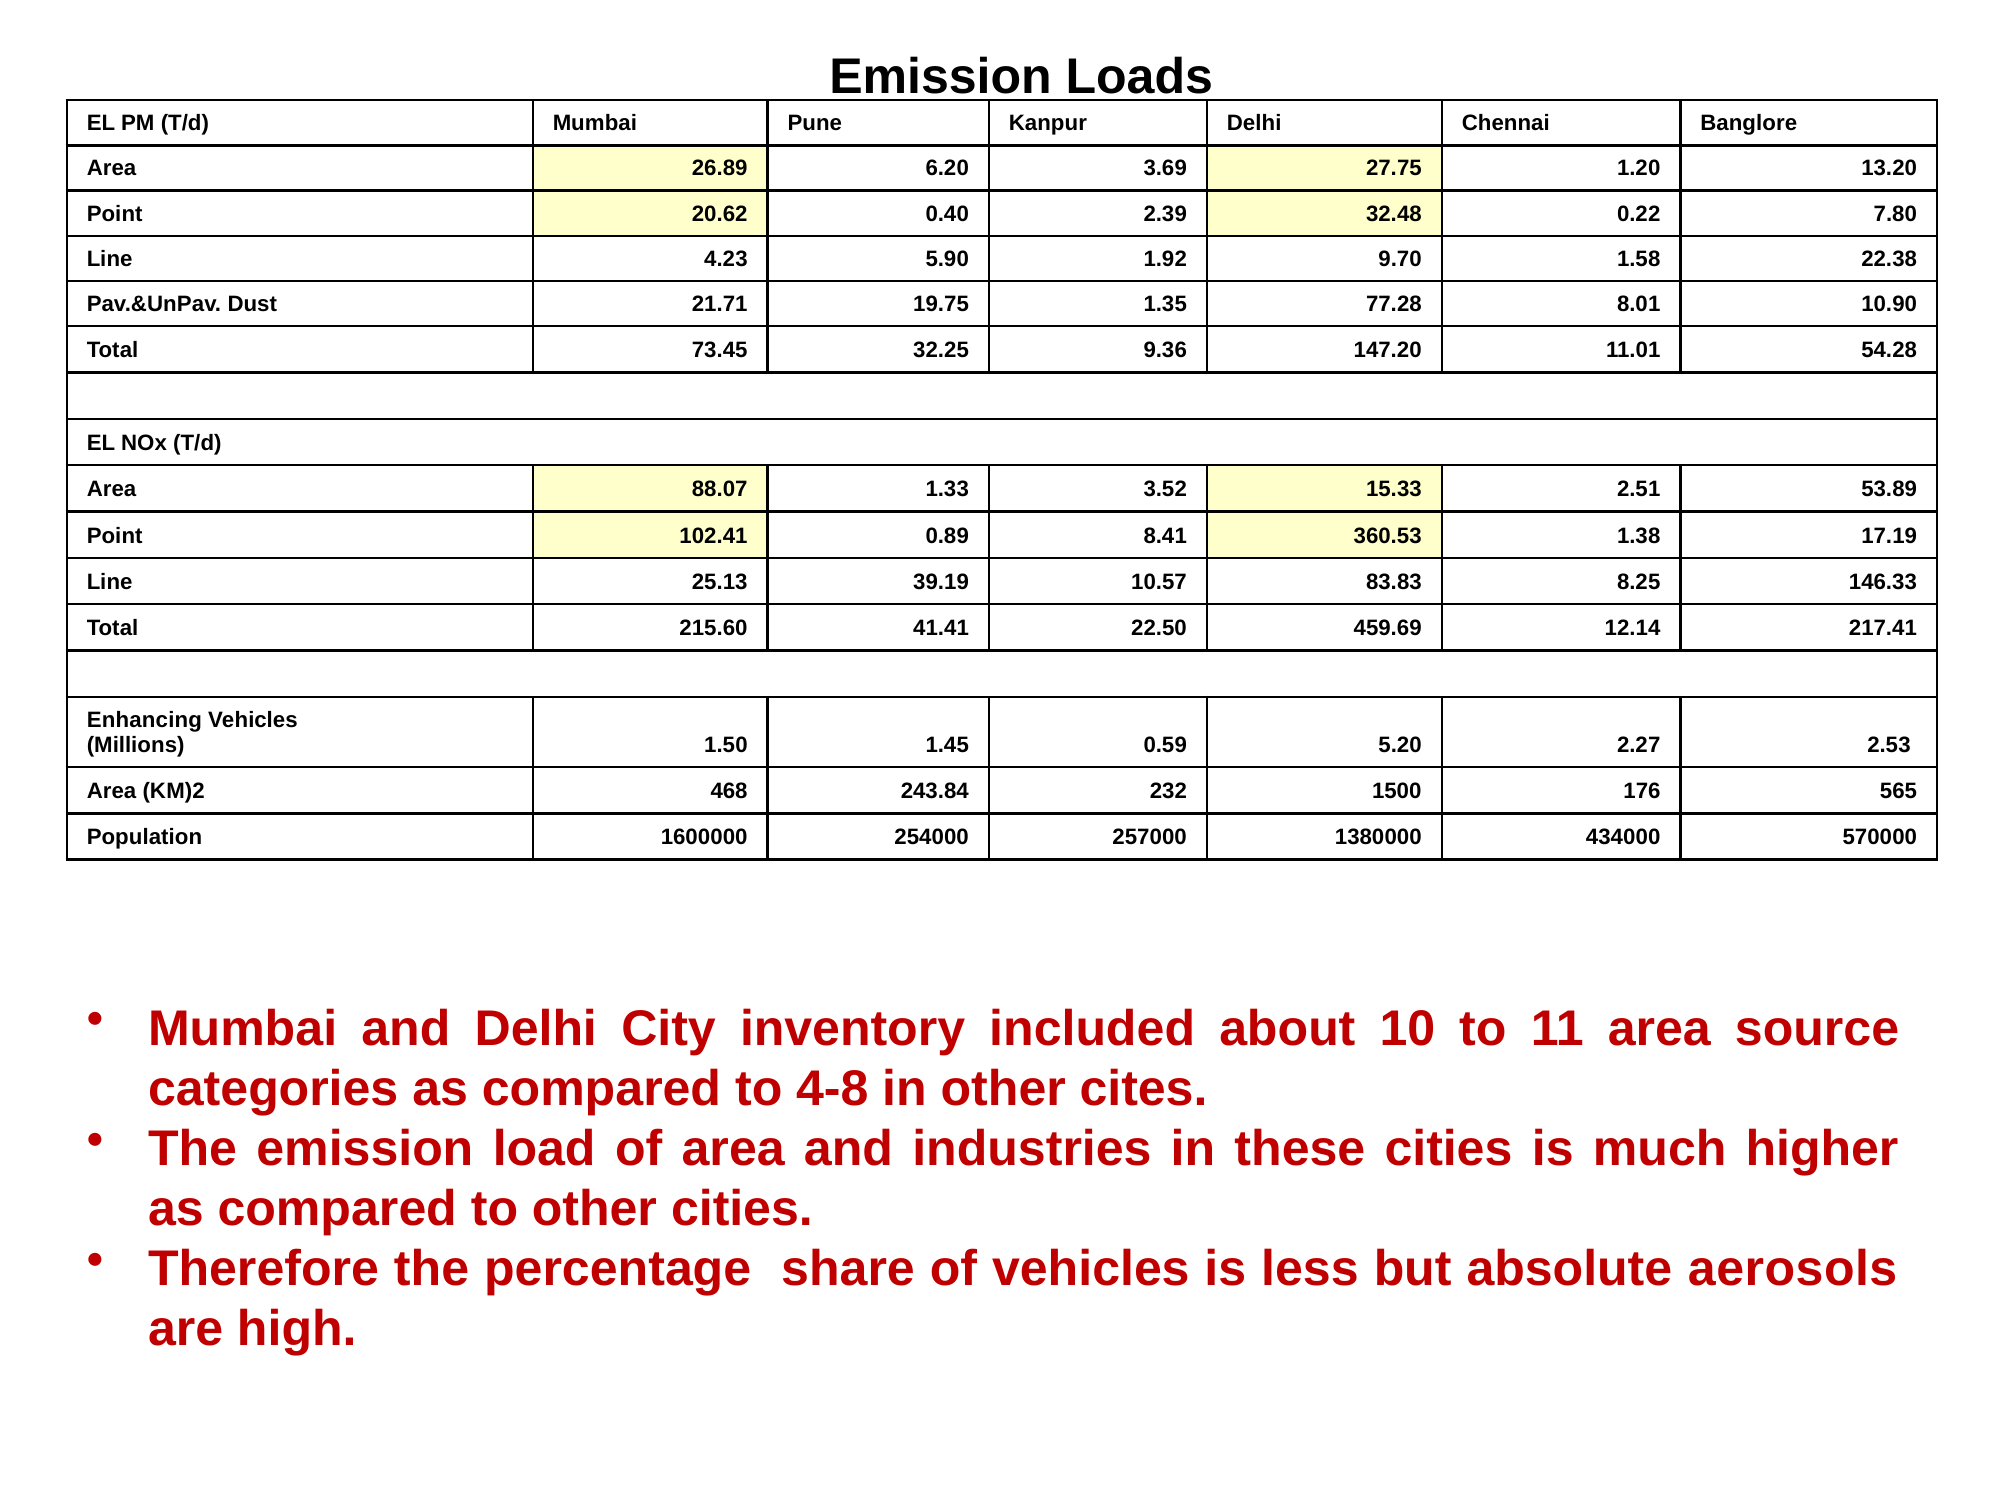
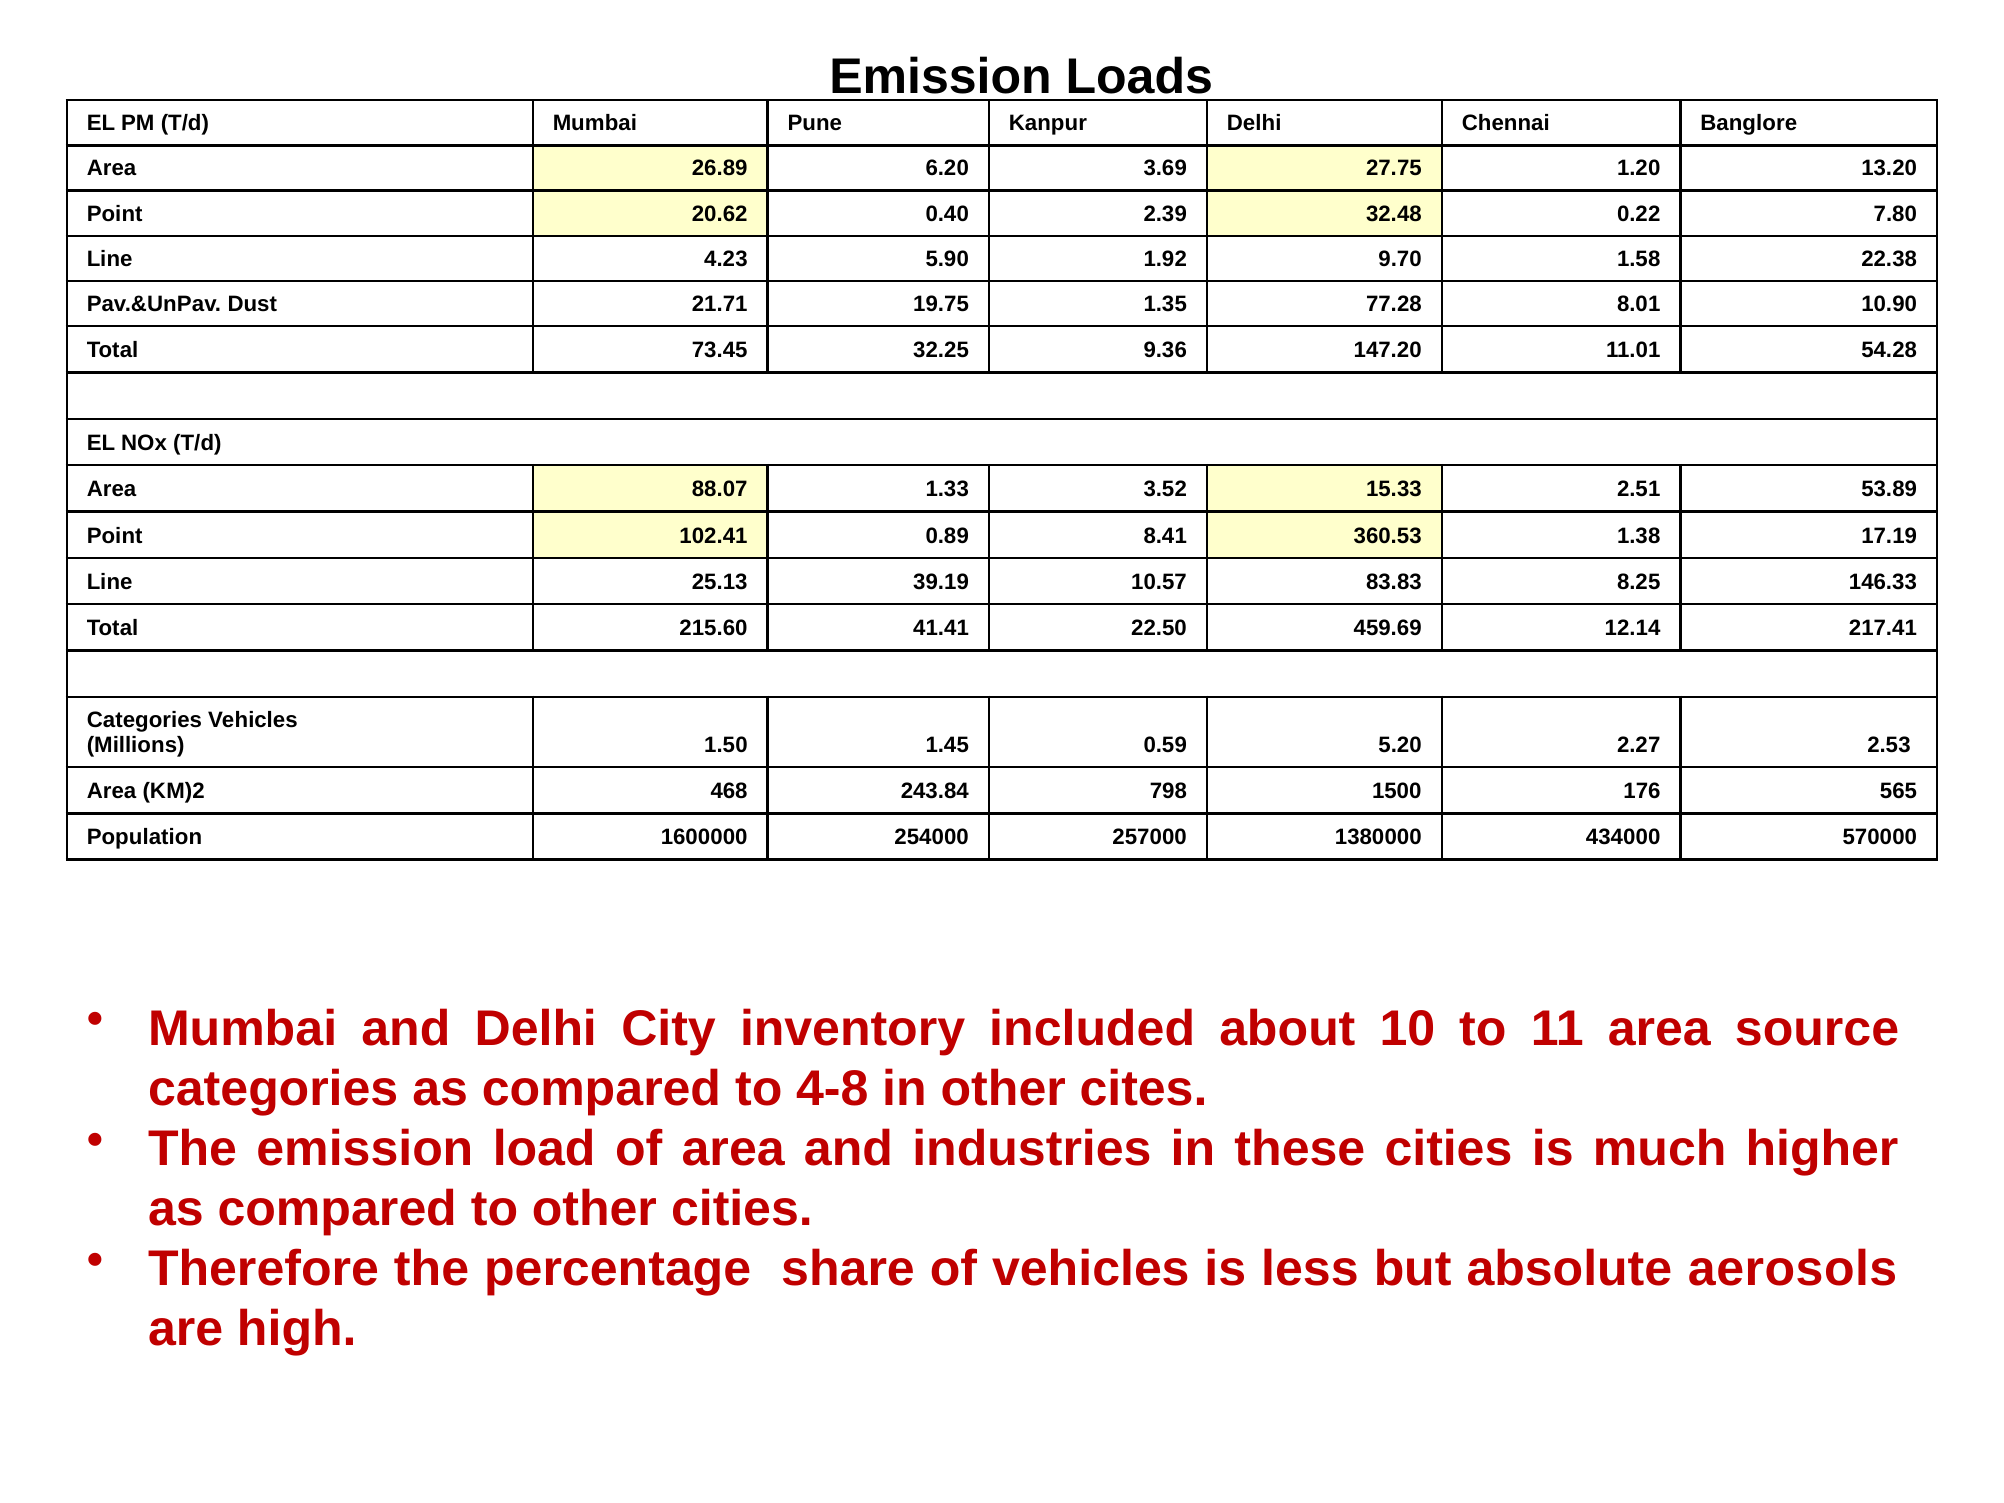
Enhancing: Enhancing -> Categories (144, 720)
232: 232 -> 798 (1168, 791)
